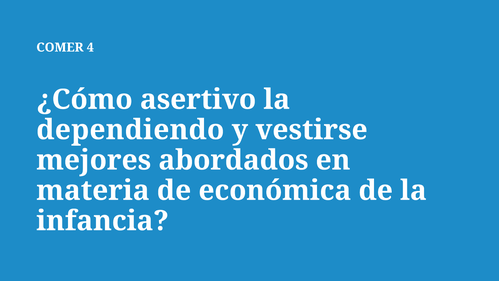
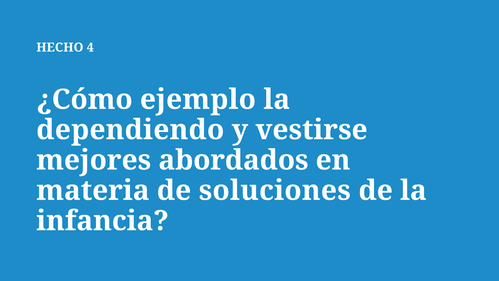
COMER: COMER -> HECHO (60, 47)
asertivo: asertivo -> ejemplo (198, 99)
económica: económica -> soluciones (275, 190)
